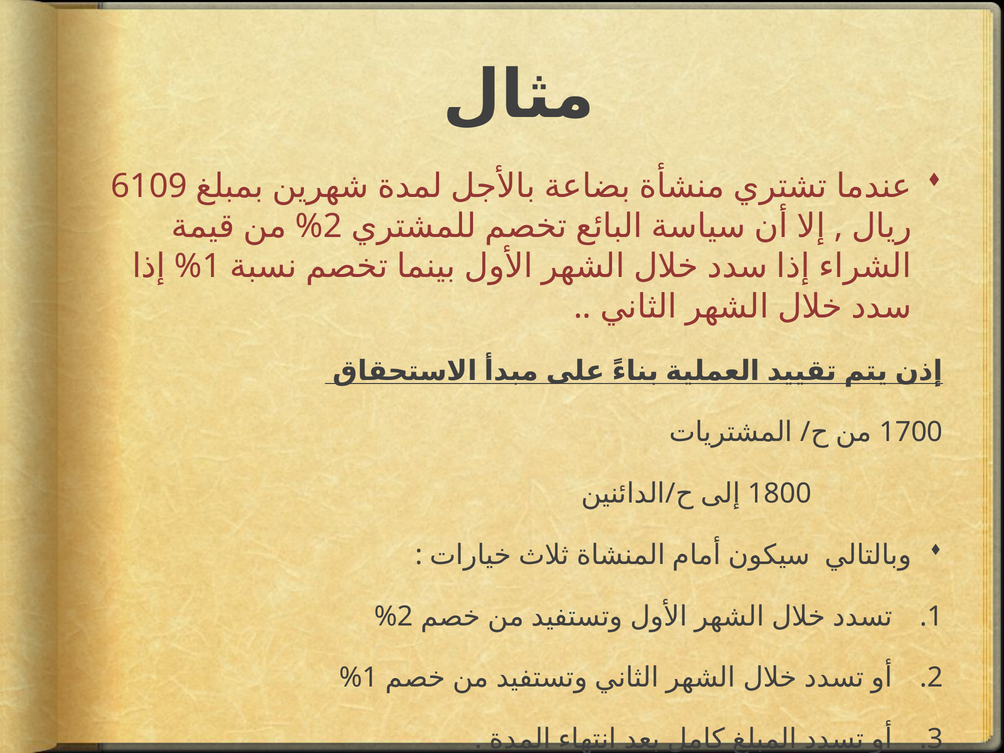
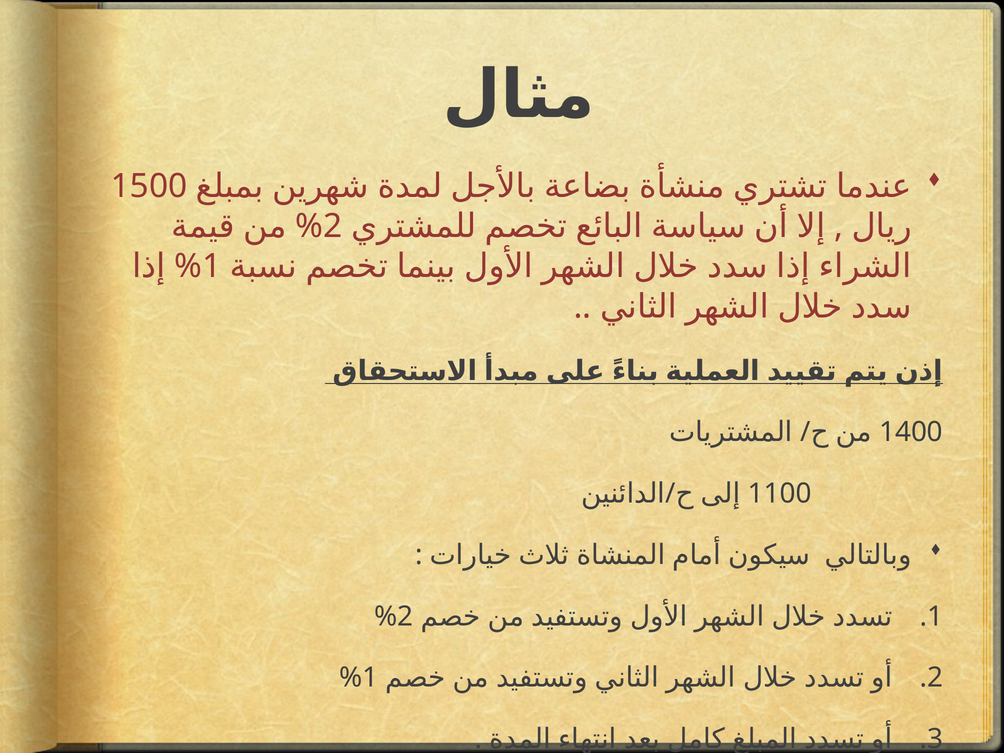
6109: 6109 -> 1500 (149, 186)
1700: 1700 -> 1400 (911, 432)
1800: 1800 -> 1100 (780, 494)
